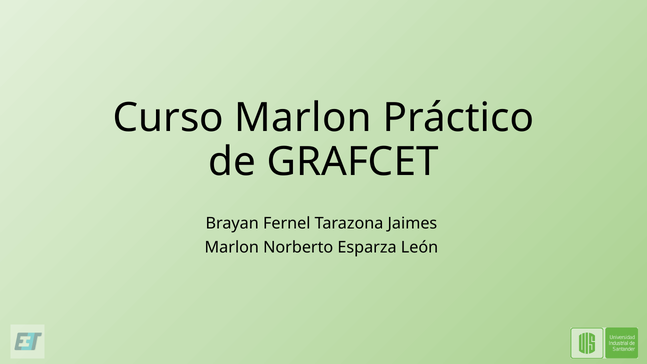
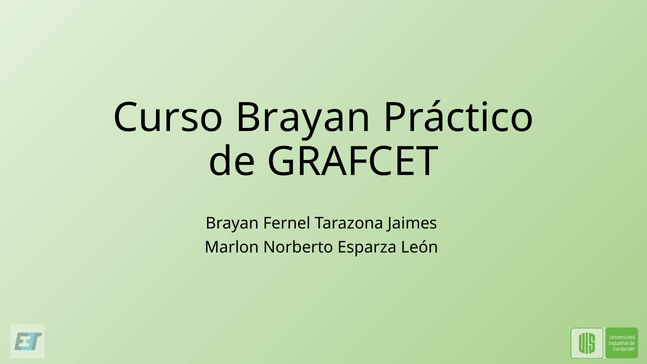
Curso Marlon: Marlon -> Brayan (303, 118)
